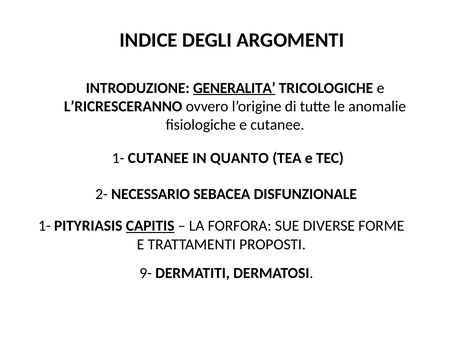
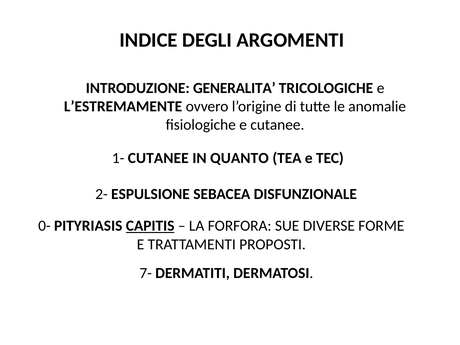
GENERALITA underline: present -> none (234, 88)
L’RICRESCERANNO: L’RICRESCERANNO -> L’ESTREMAMENTE (123, 106)
NECESSARIO: NECESSARIO -> ESPULSIONE (150, 194)
1-: 1- -> 0- (44, 226)
9-: 9- -> 7- (146, 273)
